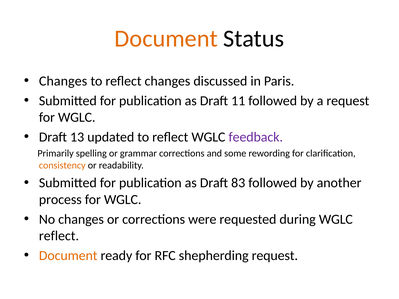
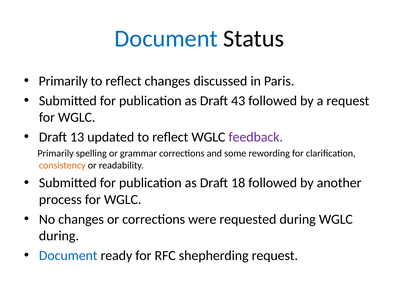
Document colour: orange -> blue (166, 39)
Changes: Changes -> Primarily (63, 81)
11: 11 -> 43 (238, 101)
83: 83 -> 18 (238, 183)
reflect: reflect -> during (59, 236)
Document colour: orange -> blue (68, 256)
